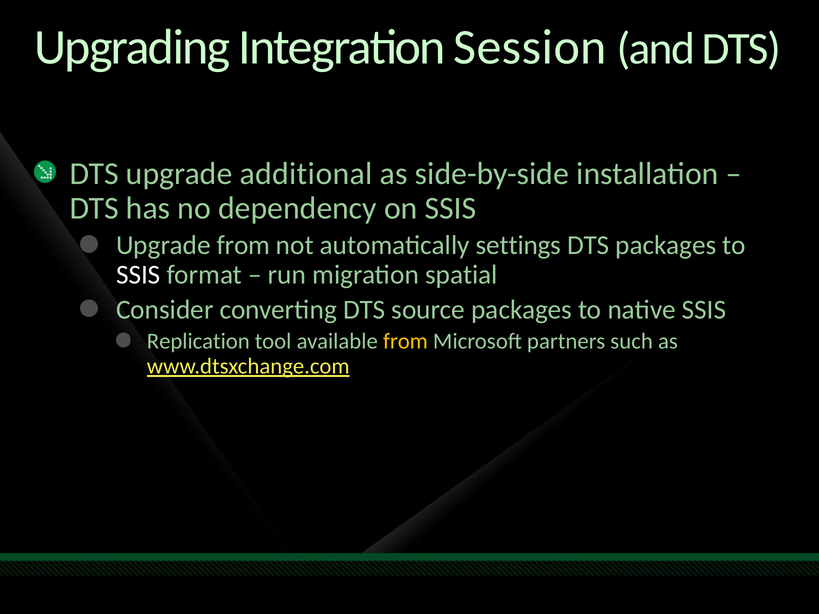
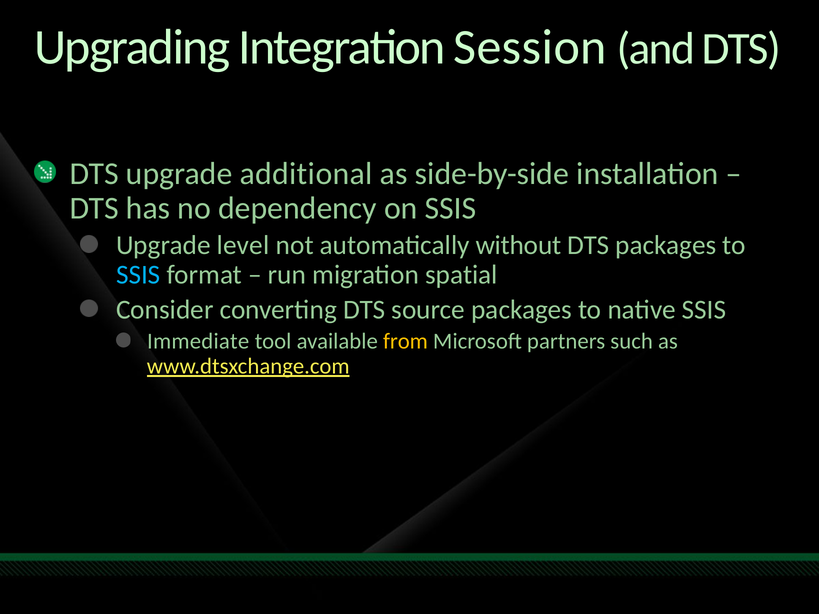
Upgrade from: from -> level (243, 246)
settings: settings -> without (518, 246)
SSIS colour: white -> light blue (138, 275)
Replication: Replication -> Immediate (198, 342)
